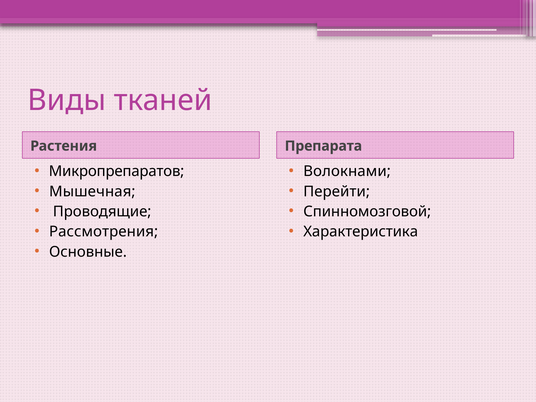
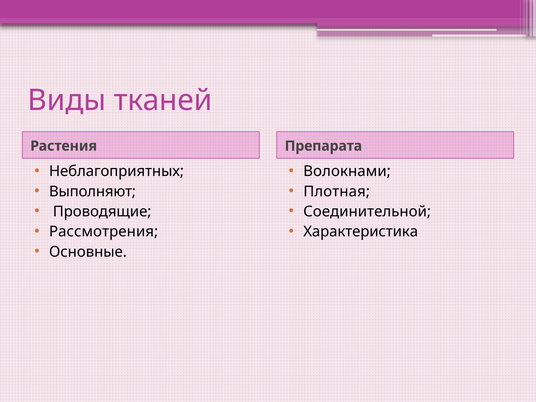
Микропрепаратов: Микропрепаратов -> Неблагоприятных (116, 171)
Мышечная: Мышечная -> Выполняют (92, 192)
Перейти: Перейти -> Плотная (337, 192)
Спинномозговой: Спинномозговой -> Соединительной (367, 212)
